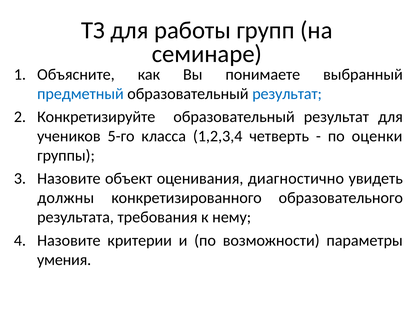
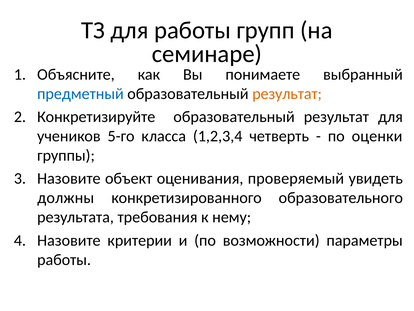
результат colour: blue -> orange (287, 94)
диагностично: диагностично -> проверяемый (296, 178)
умения: умения -> работы (64, 259)
